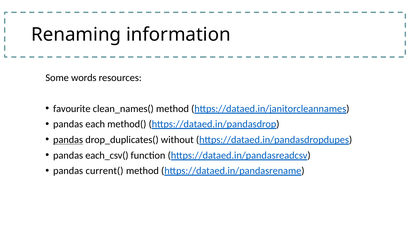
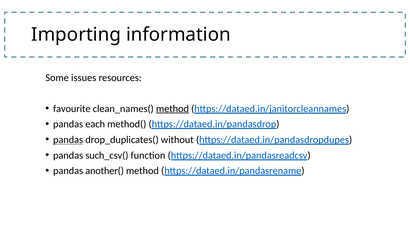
Renaming: Renaming -> Importing (76, 34)
words: words -> issues (84, 78)
method underline: none -> present (172, 108)
each_csv(: each_csv( -> such_csv( (107, 155)
current(: current( -> another( (105, 171)
